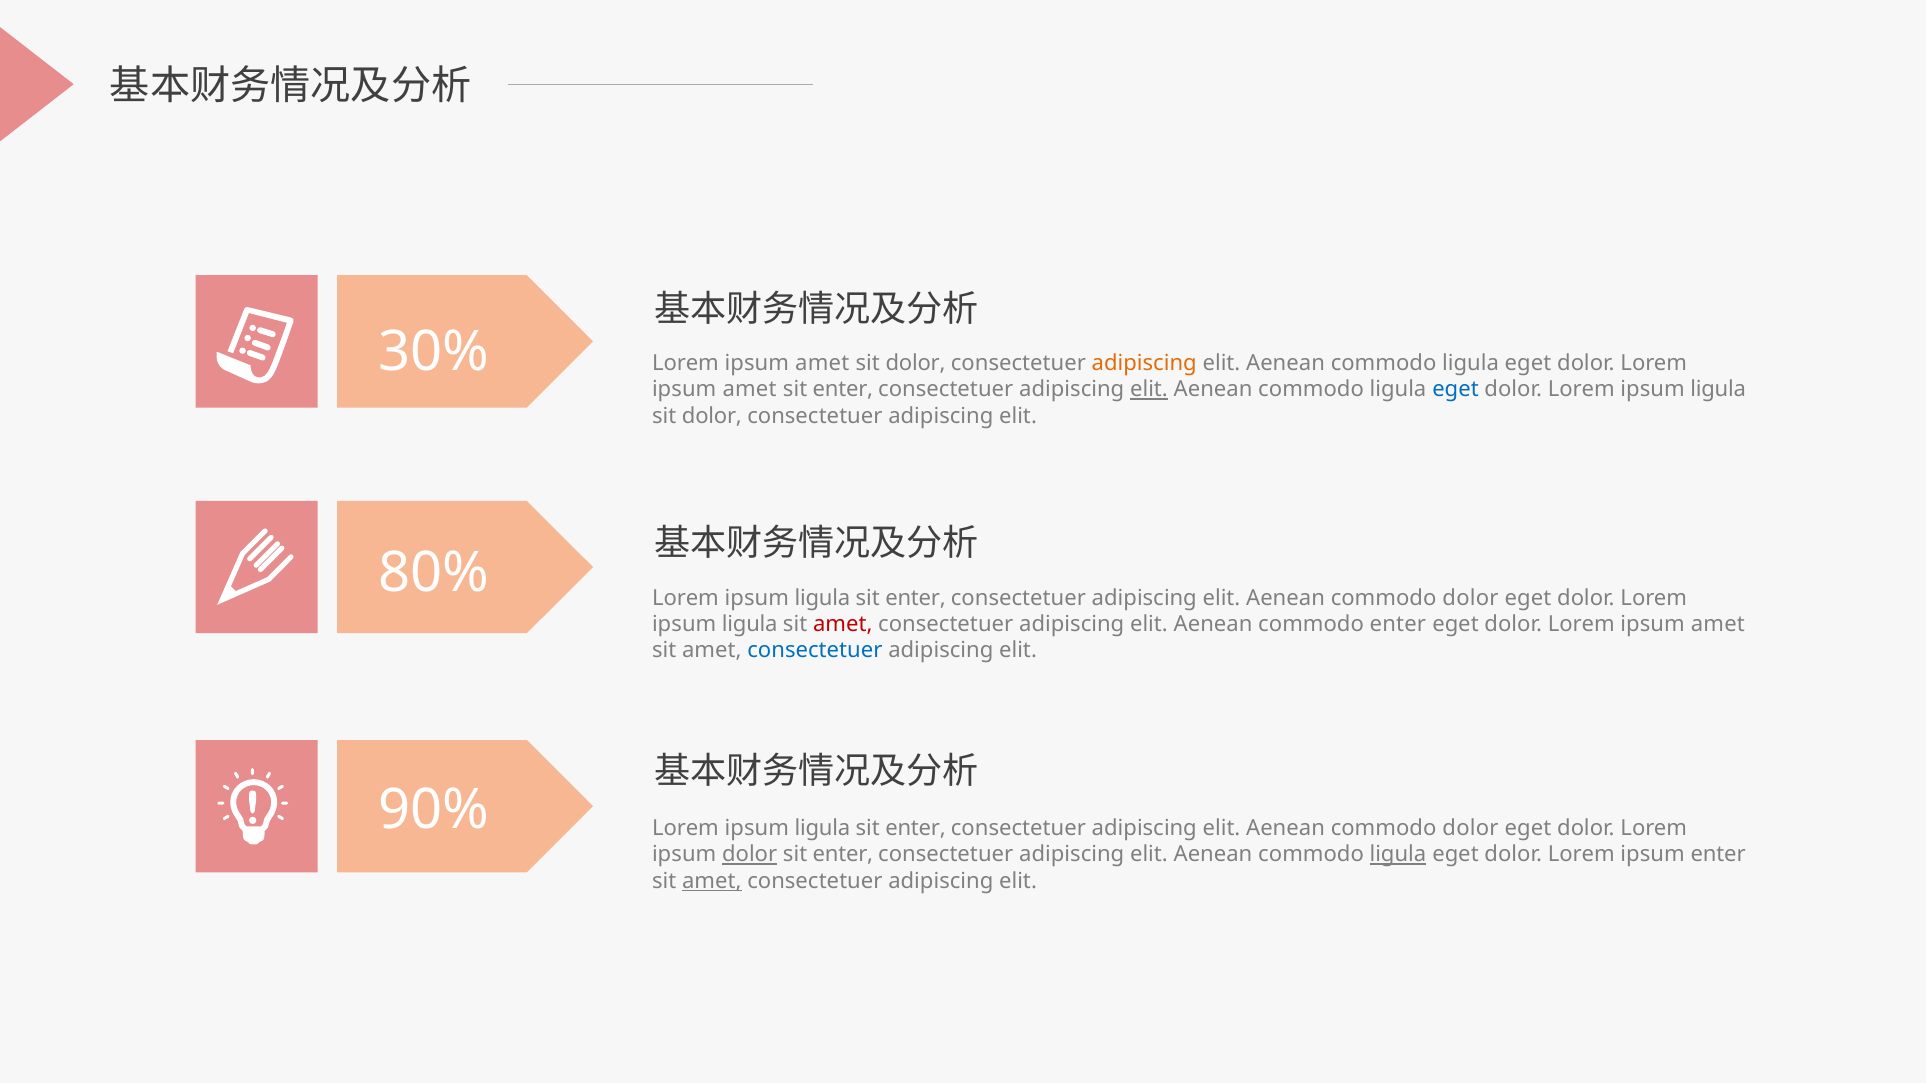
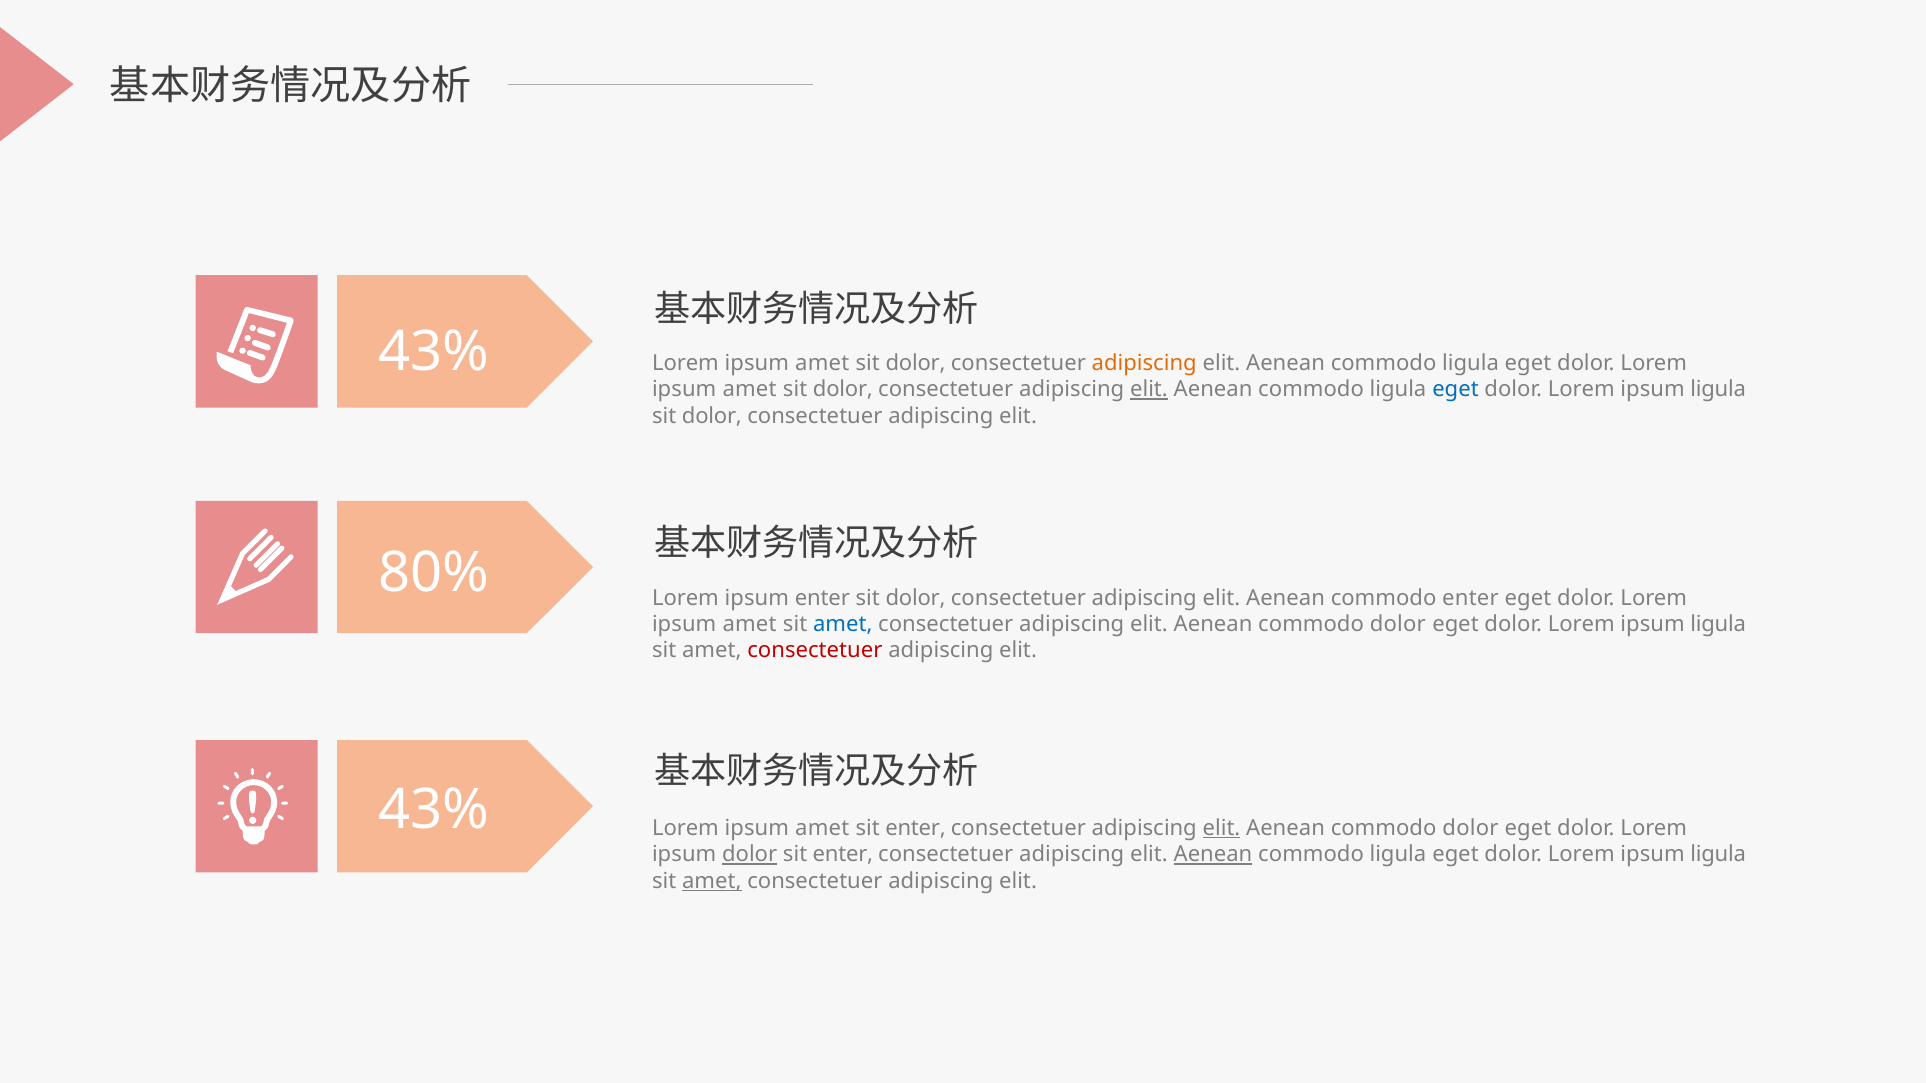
30%: 30% -> 43% (434, 352)
enter: enter -> dolor (843, 390)
ligula: ligula -> enter (822, 598)
enter: enter -> dolor (916, 598)
dolor: dolor -> enter (1470, 598)
ligula: ligula -> amet (750, 624)
amet colour: red -> blue (843, 624)
enter: enter -> dolor (1398, 624)
amet: amet -> ligula (1718, 624)
consectetuer colour: blue -> red (815, 651)
90%: 90% -> 43% (434, 810)
ligula: ligula -> amet (822, 828)
elit underline: none -> present (1222, 828)
Aenean underline: none -> present (1213, 855)
ligula underline: present -> none (1398, 855)
enter: enter -> ligula (1718, 855)
